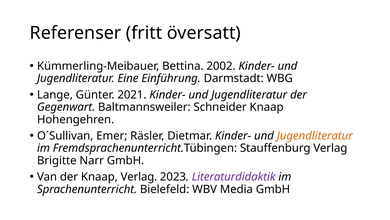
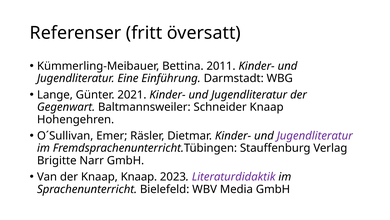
2002: 2002 -> 2011 (221, 66)
Jugendliteratur colour: orange -> purple (315, 136)
Knaap Verlag: Verlag -> Knaap (139, 176)
